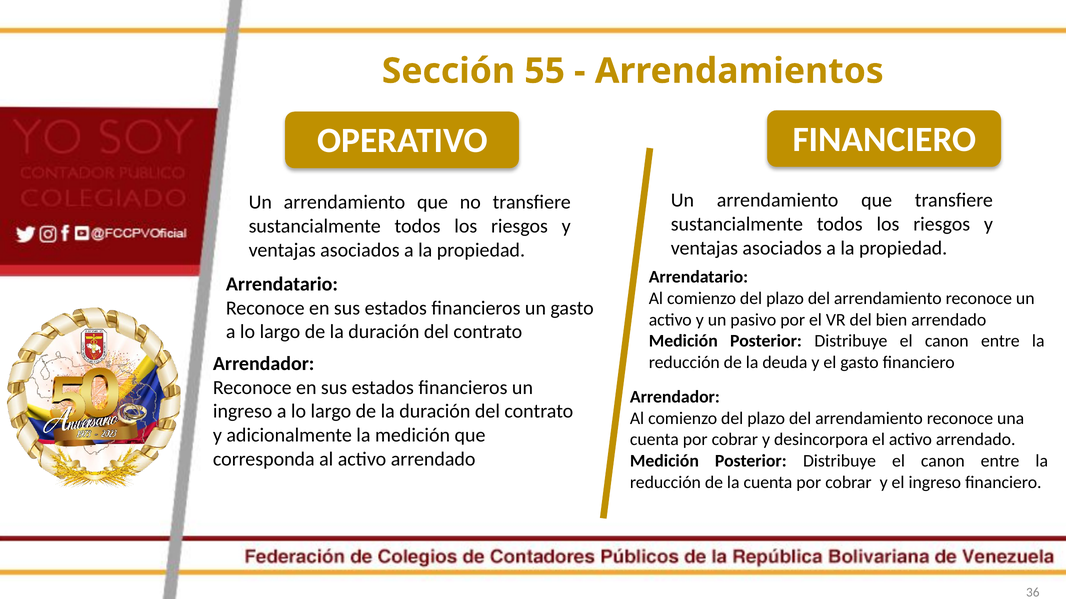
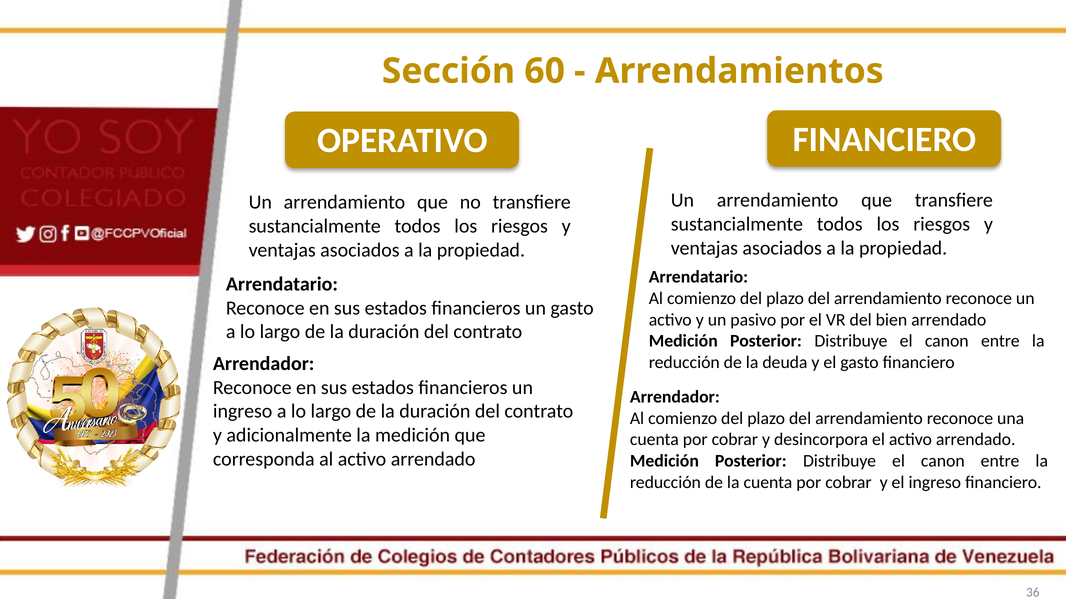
55: 55 -> 60 (545, 71)
